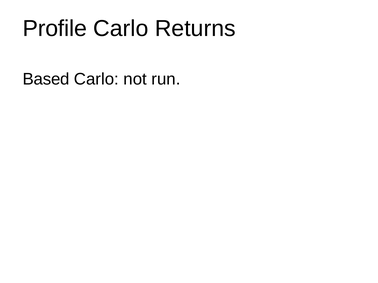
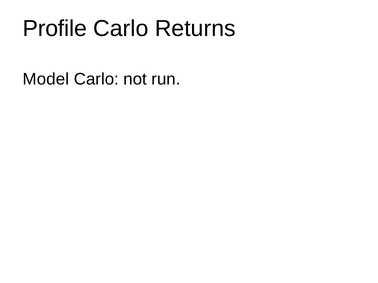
Based: Based -> Model (46, 79)
